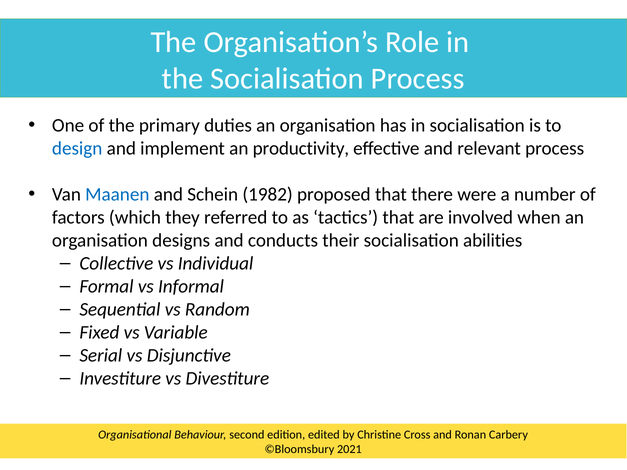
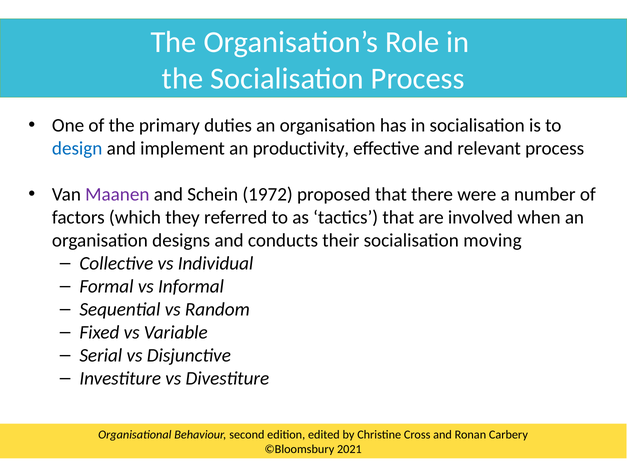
Maanen colour: blue -> purple (117, 195)
1982: 1982 -> 1972 (268, 195)
abilities: abilities -> moving (493, 241)
